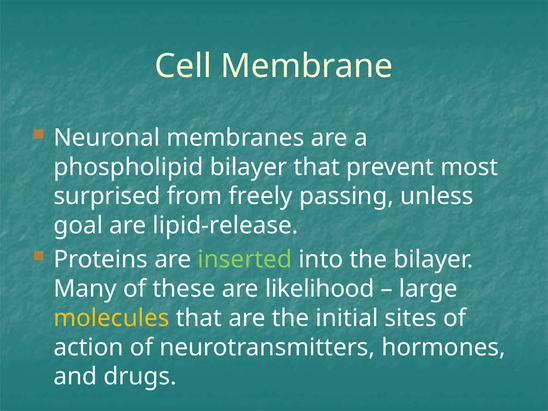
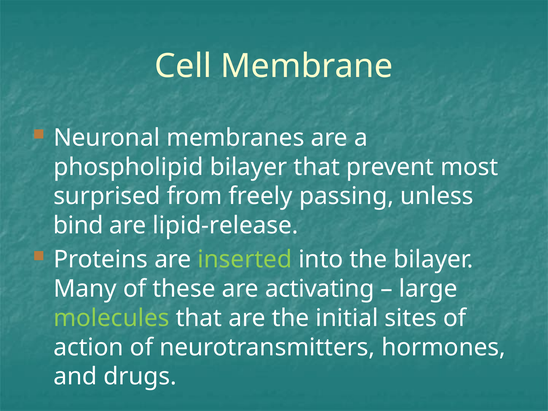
goal: goal -> bind (78, 225)
likelihood: likelihood -> activating (320, 289)
molecules colour: yellow -> light green (111, 318)
